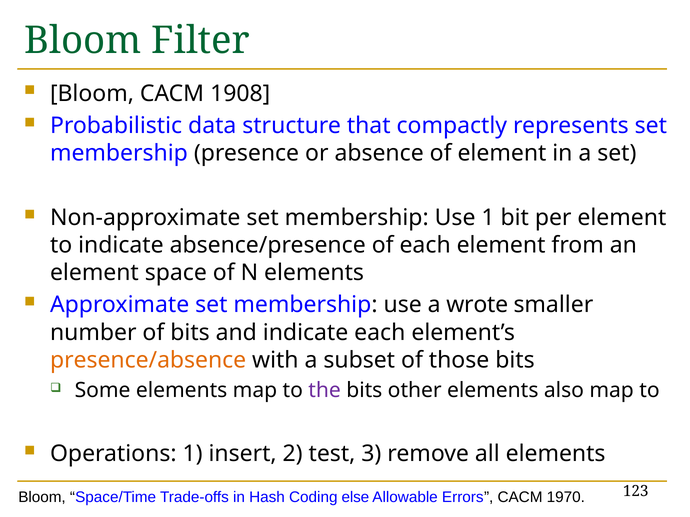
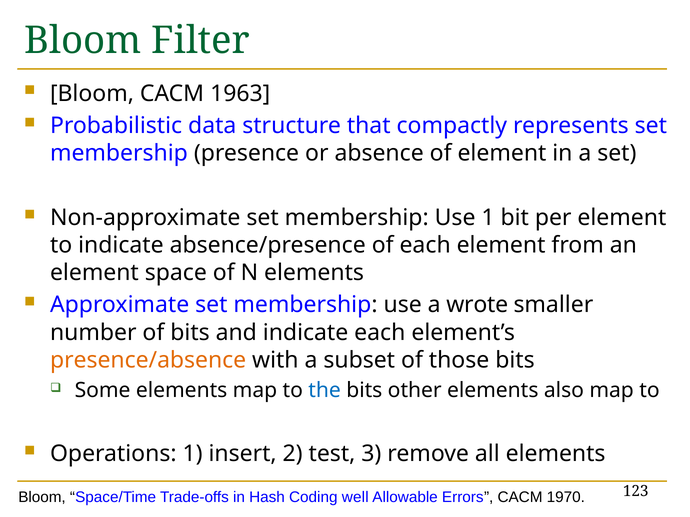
1908: 1908 -> 1963 (240, 94)
the colour: purple -> blue (325, 391)
else: else -> well (355, 498)
